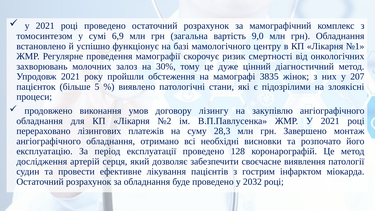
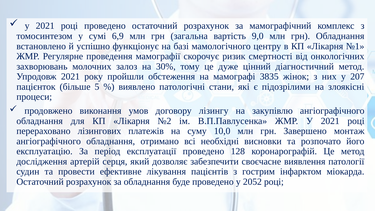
28,3: 28,3 -> 10,0 (222, 131)
2032: 2032 -> 2052 (252, 182)
